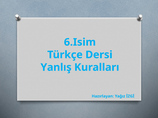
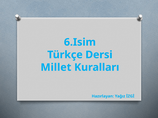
Yanlış: Yanlış -> Millet (56, 68)
